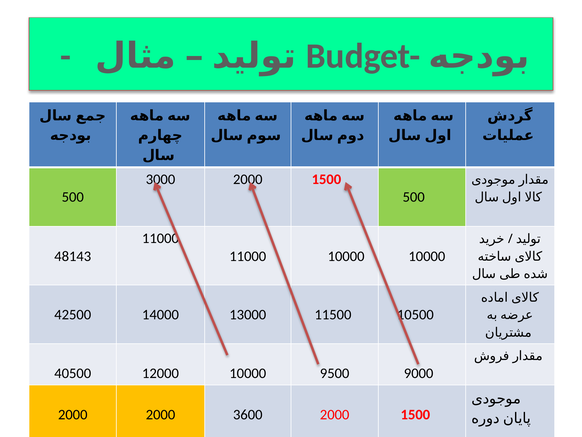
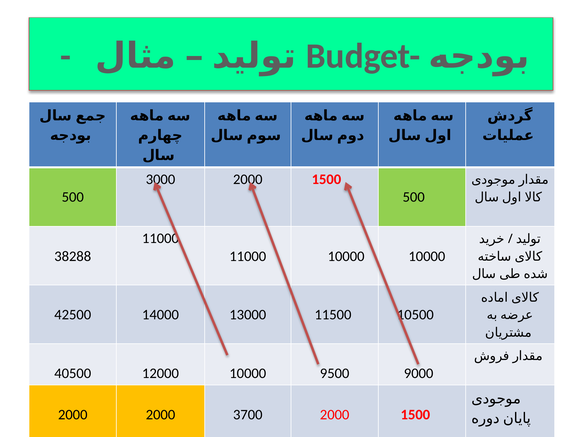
48143: 48143 -> 38288 (73, 256)
3600: 3600 -> 3700 (248, 414)
